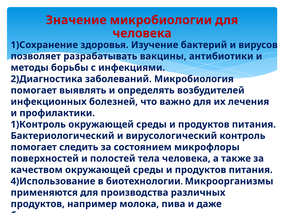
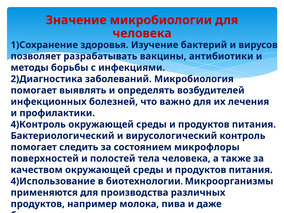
1)Контроль: 1)Контроль -> 4)Контроль (38, 124)
